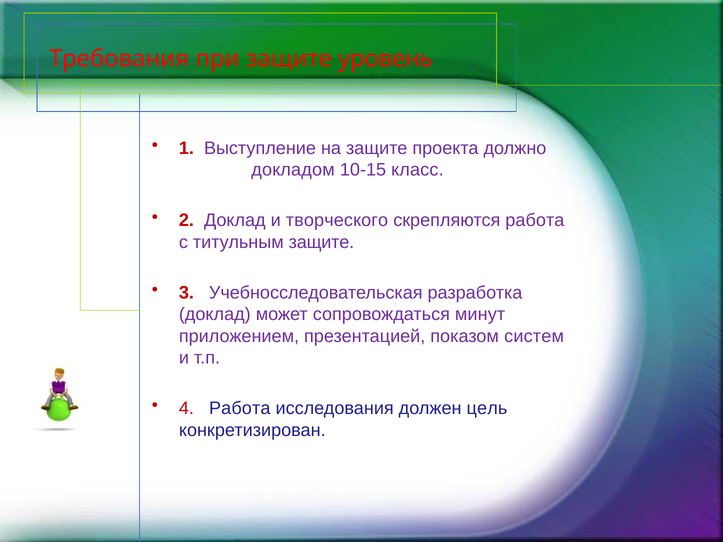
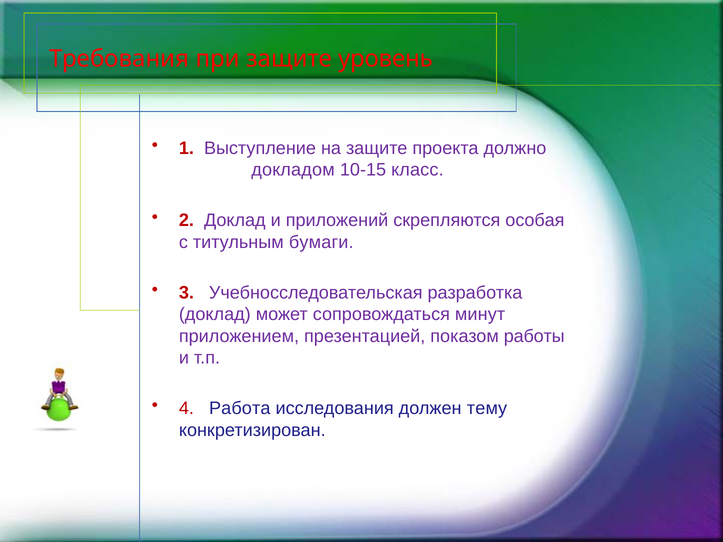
творческого: творческого -> приложений (337, 221)
скрепляются работа: работа -> особая (535, 221)
титульным защите: защите -> бумаги (321, 242)
систем: систем -> работы (534, 336)
цель: цель -> тему (487, 409)
